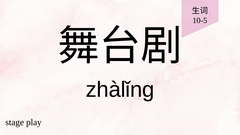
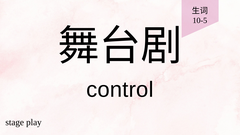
zhàlǐng: zhàlǐng -> control (120, 90)
